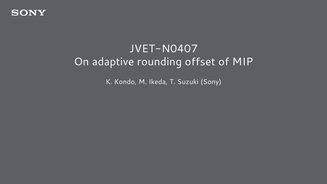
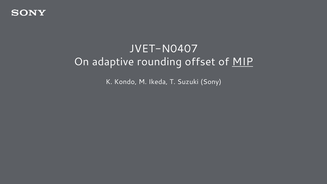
MIP underline: none -> present (243, 62)
